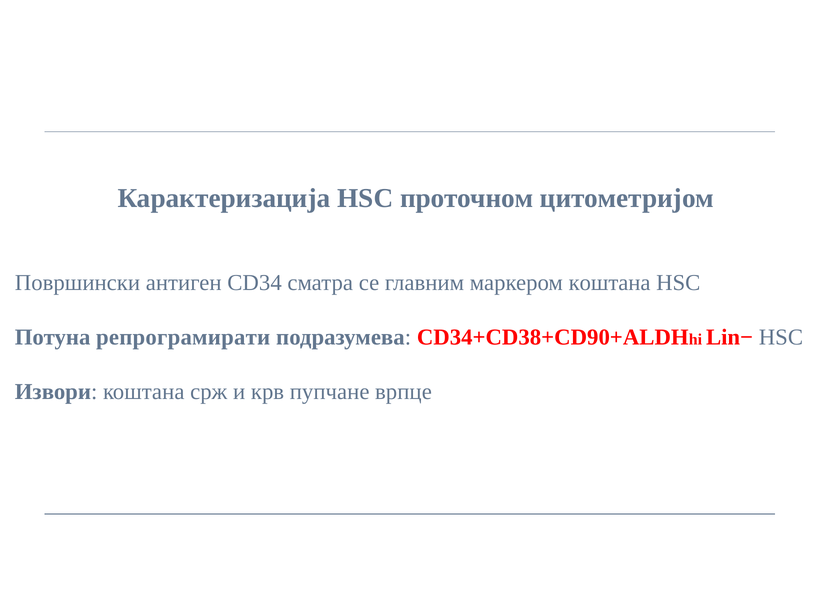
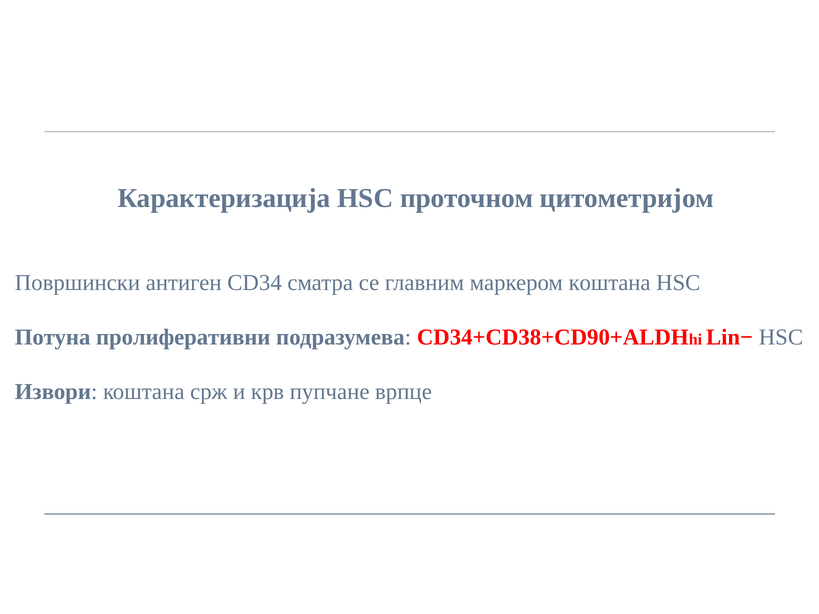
репрограмирати: репрограмирати -> пролиферативни (183, 337)
